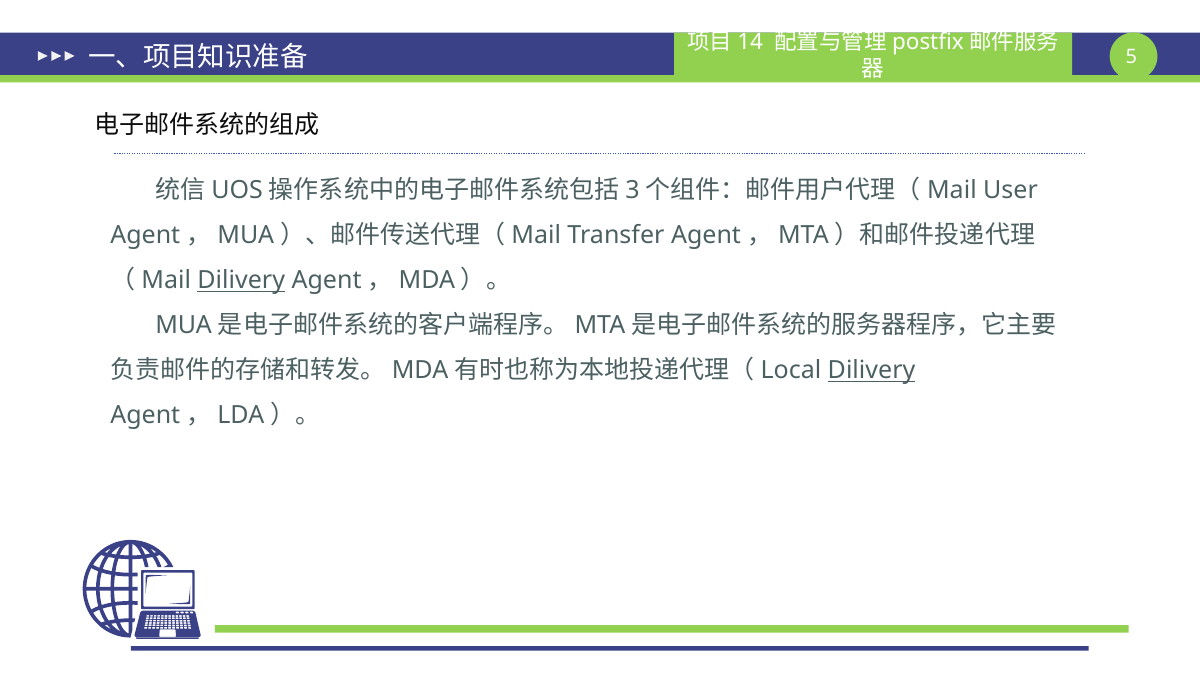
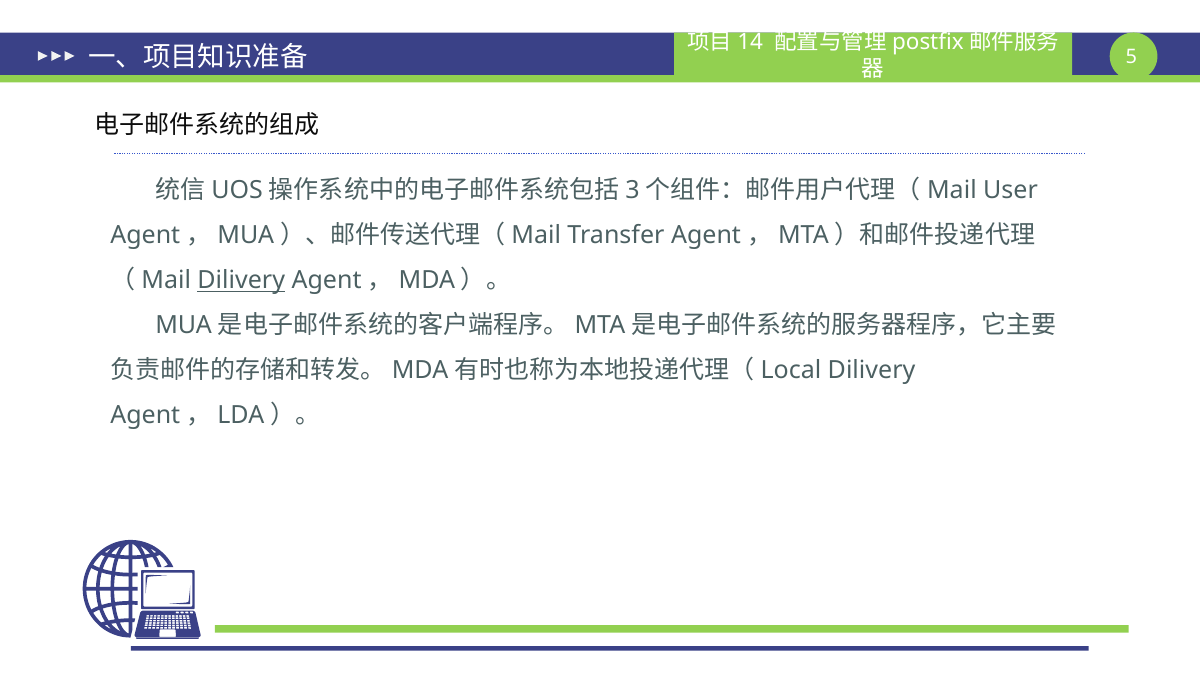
Dilivery underline: present -> none (872, 371)
